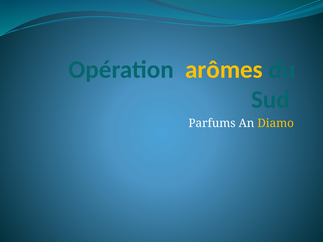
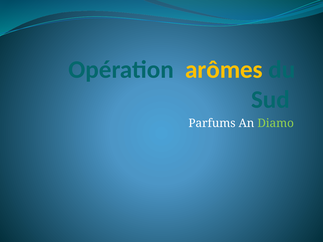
Diamo colour: yellow -> light green (276, 123)
